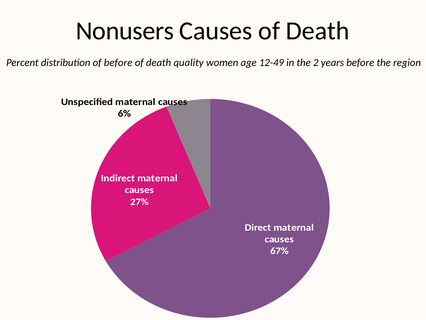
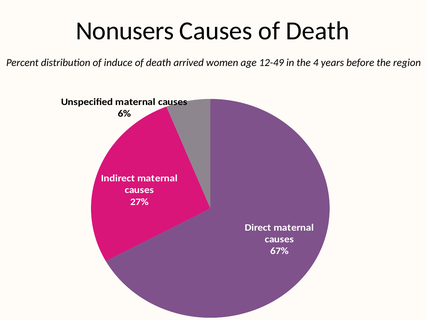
of before: before -> induce (118, 63)
quality: quality -> arrived (189, 63)
2: 2 -> 4 (316, 63)
